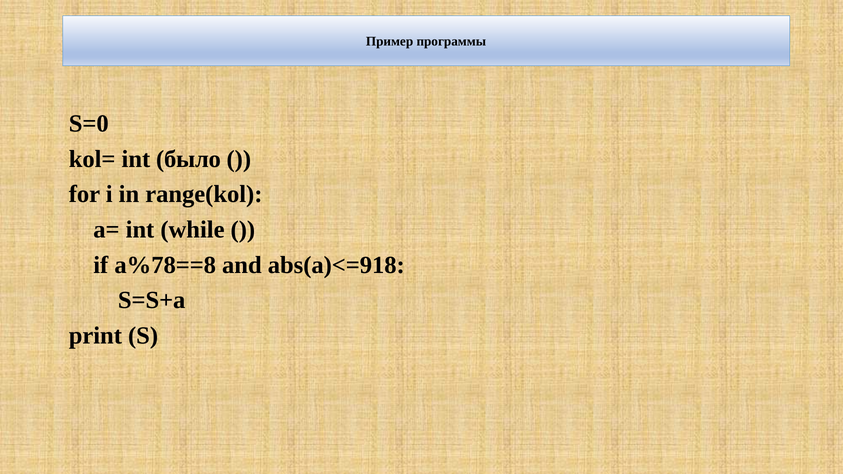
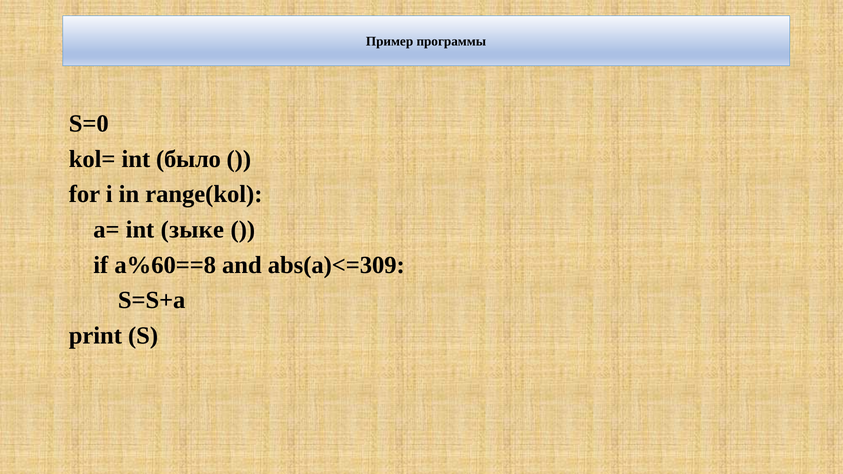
while: while -> зыке (192, 230)
a%78==8: a%78==8 -> a%60==8 (165, 265)
abs(a)<=918: abs(a)<=918 -> abs(a)<=309 (336, 265)
